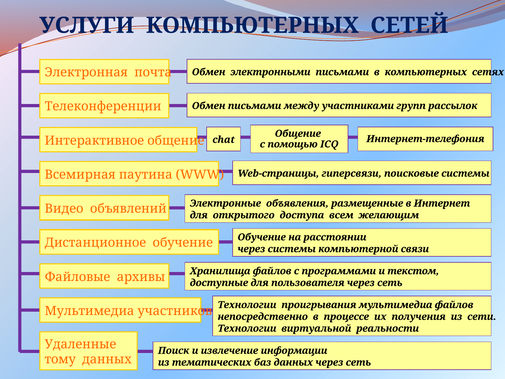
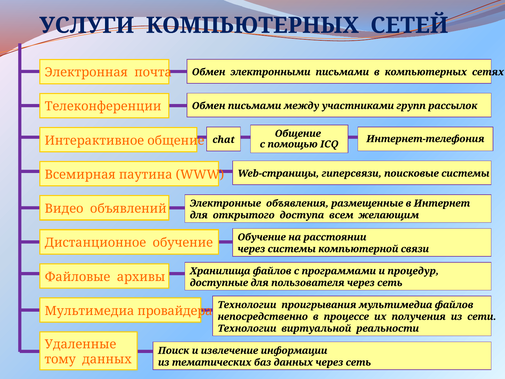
текстом: текстом -> процедур (413, 271)
участников: участников -> провайдера (175, 311)
